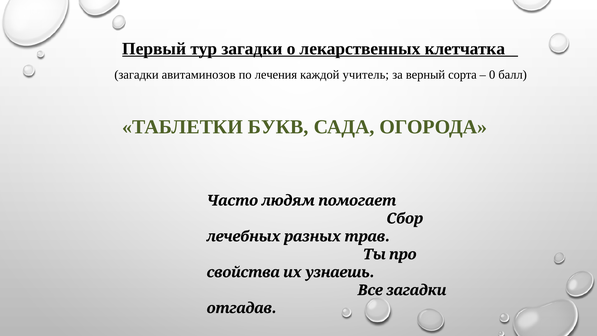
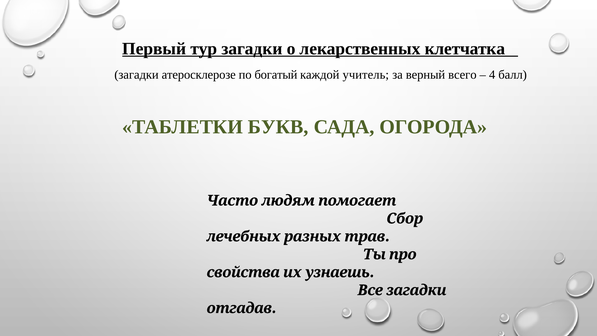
авитаминозов: авитаминозов -> атеросклерозе (199, 75)
лечения: лечения -> богатый (276, 75)
сорта: сорта -> всего (462, 75)
0: 0 -> 4 (492, 75)
